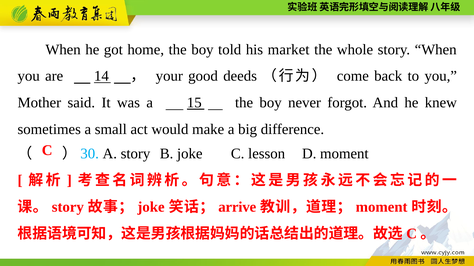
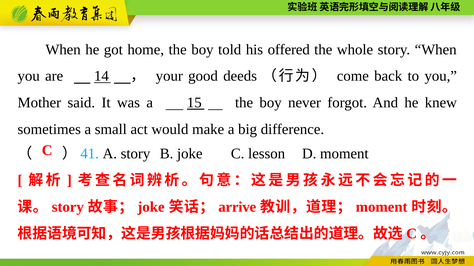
market: market -> offered (289, 50)
30: 30 -> 41 (90, 154)
